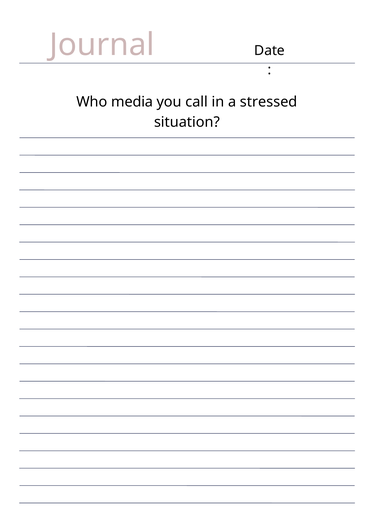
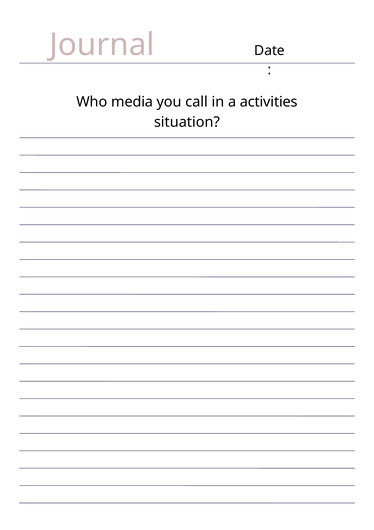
stressed: stressed -> activities (269, 102)
